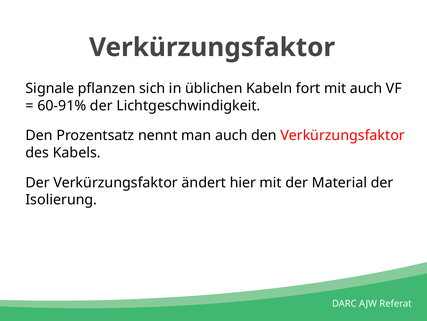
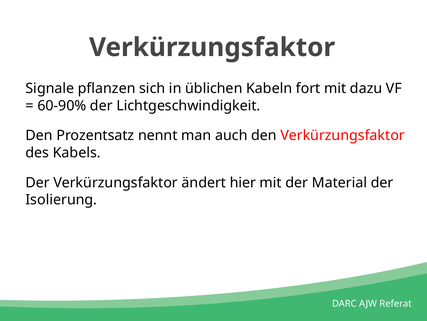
mit auch: auch -> dazu (366, 88)
60-91%: 60-91% -> 60-90% (62, 105)
